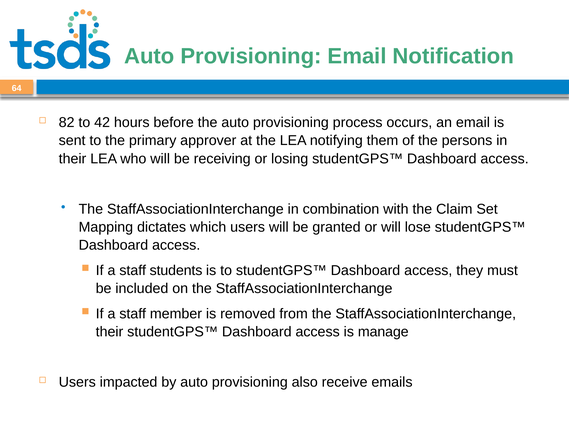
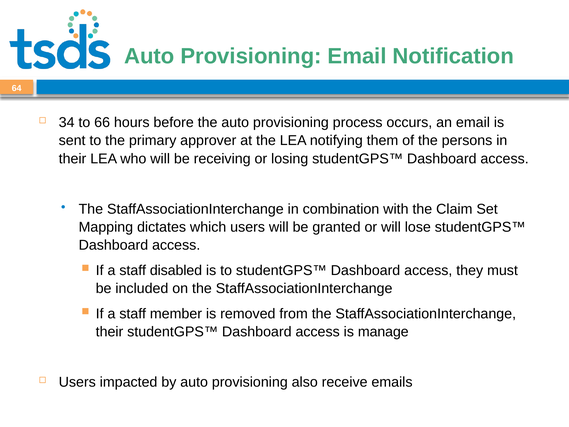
82: 82 -> 34 (67, 122)
42: 42 -> 66 (102, 122)
students: students -> disabled (176, 270)
